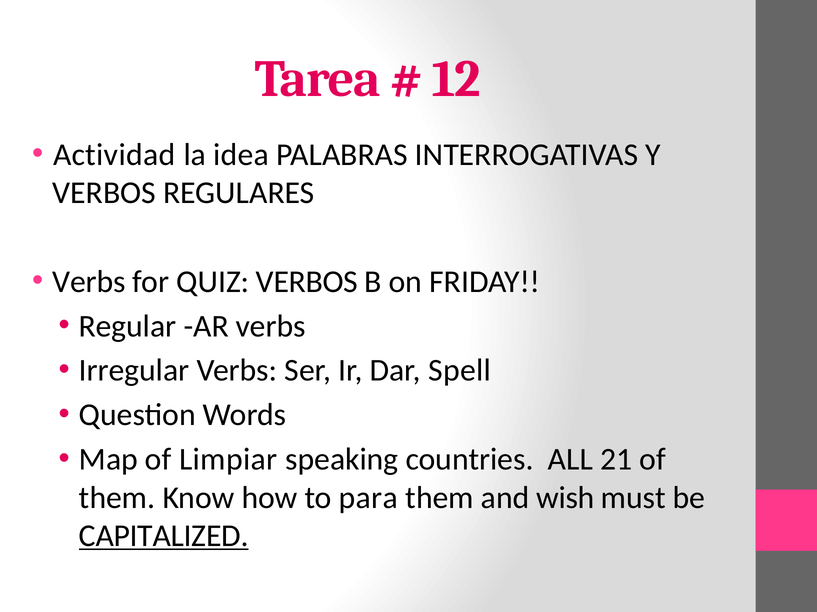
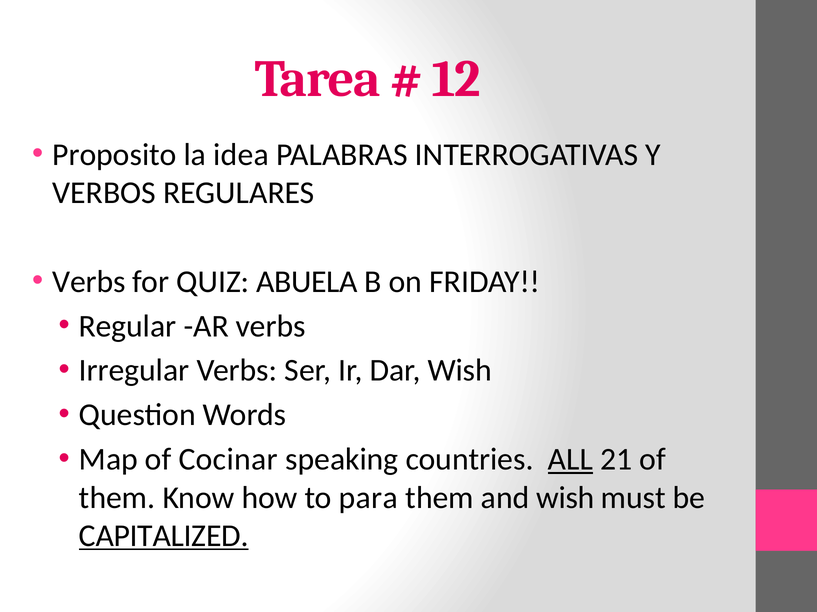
Actividad: Actividad -> Proposito (114, 155)
QUIZ VERBOS: VERBOS -> ABUELA (307, 282)
Dar Spell: Spell -> Wish (460, 371)
Limpiar: Limpiar -> Cocinar (228, 460)
ALL underline: none -> present (570, 460)
